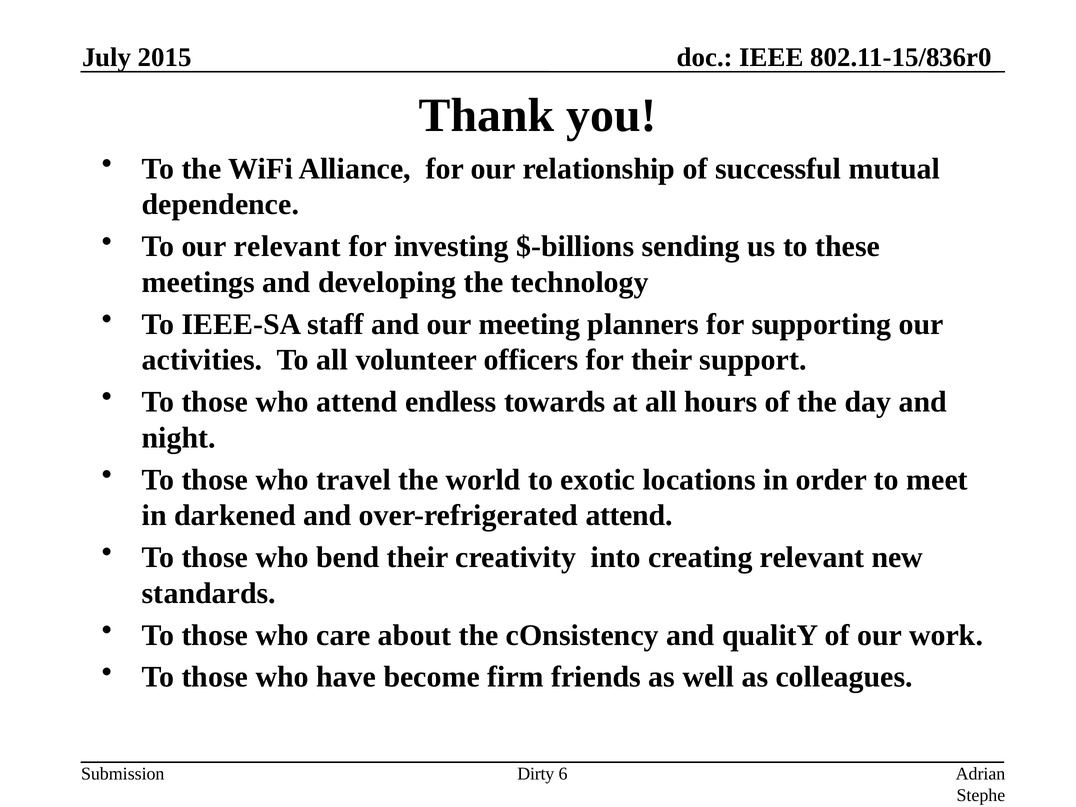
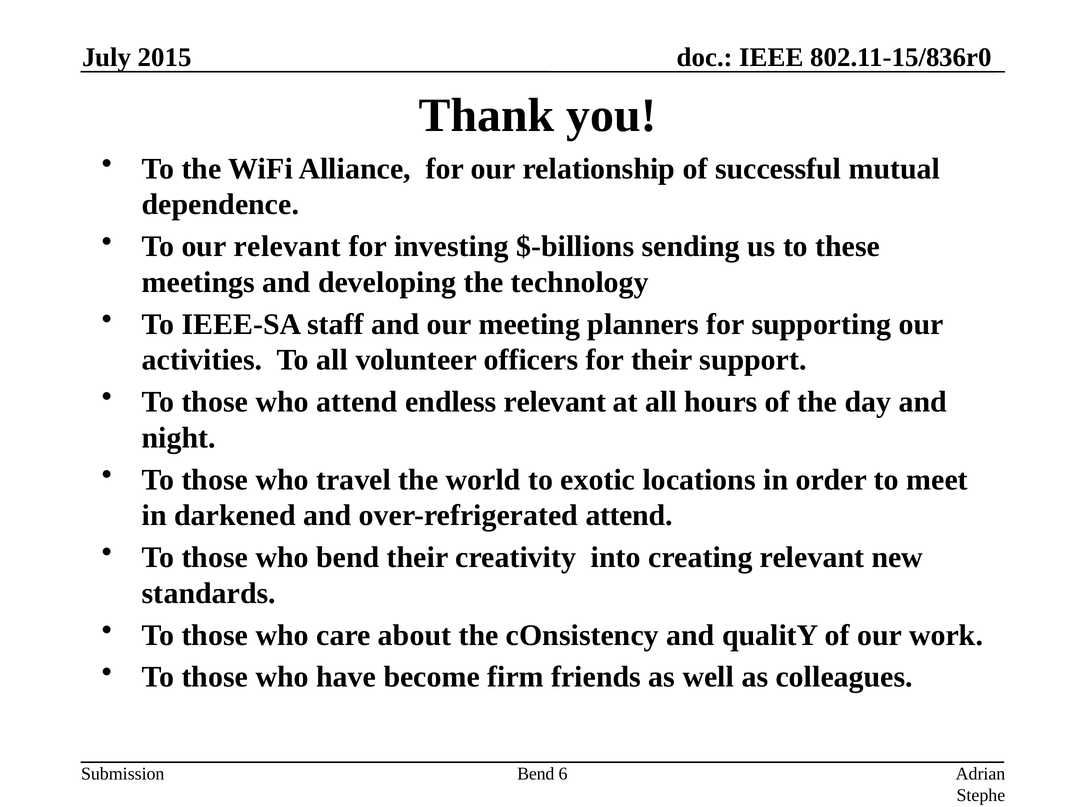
endless towards: towards -> relevant (555, 402)
Dirty: Dirty -> Bend (536, 774)
